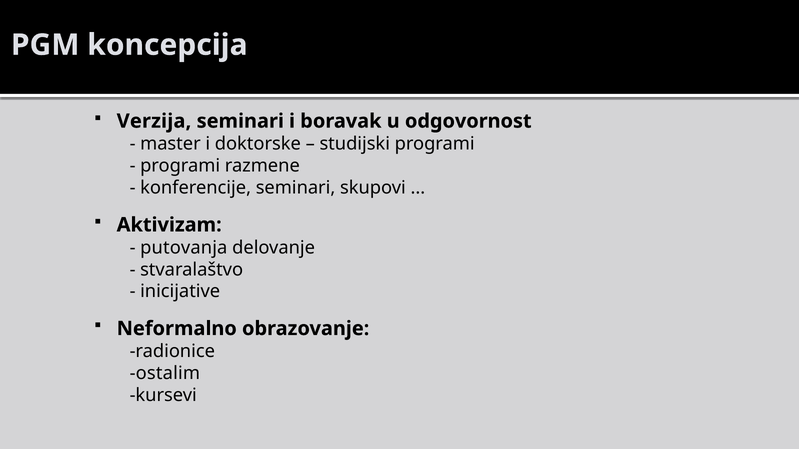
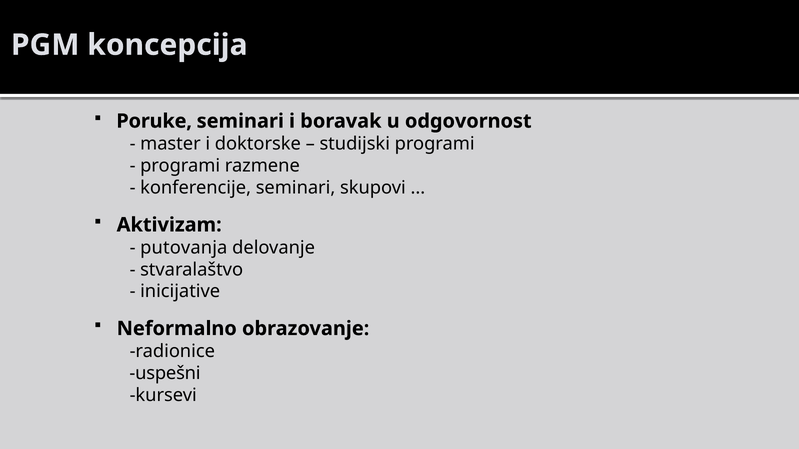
Verzija: Verzija -> Poruke (154, 121)
ostalim: ostalim -> uspešni (165, 374)
